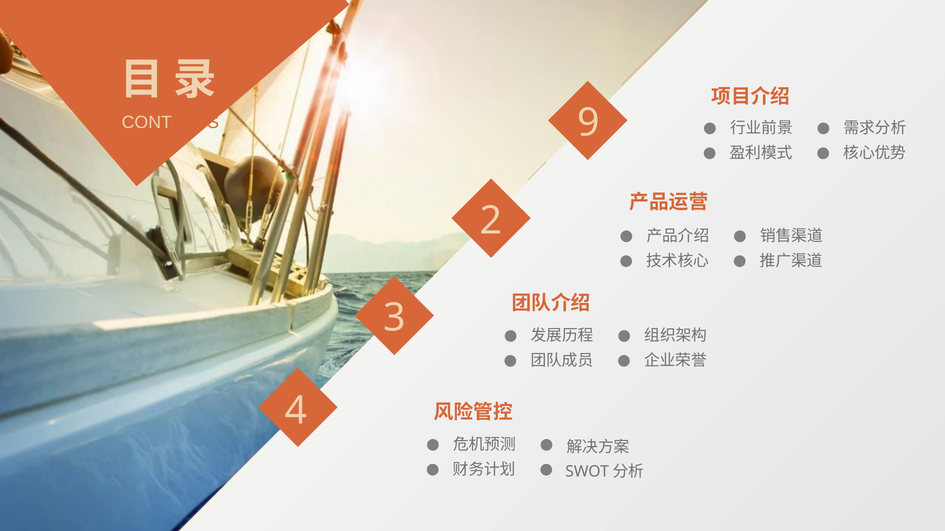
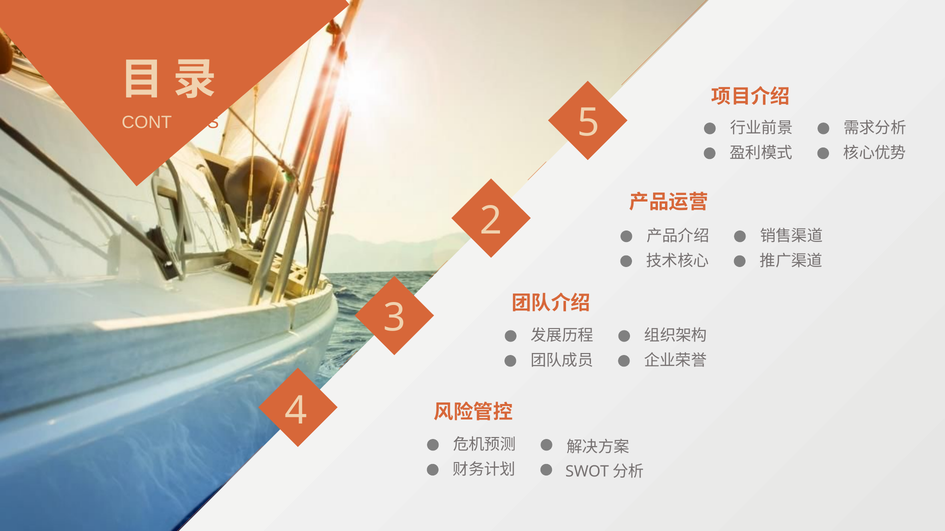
9: 9 -> 5 (589, 123)
